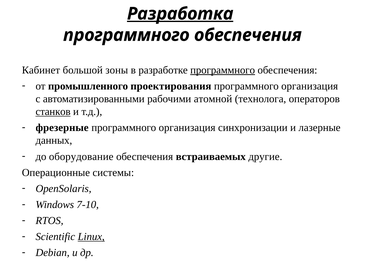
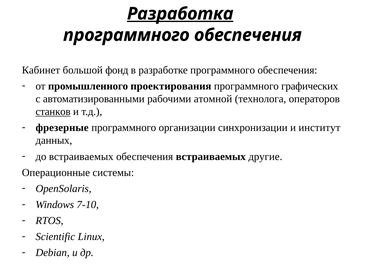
зоны: зоны -> фонд (117, 70)
программного underline: present -> none (223, 70)
организация: организация -> графических (310, 86)
организация: организация -> организации (187, 128)
лазерные: лазерные -> институт (319, 128)
до оборудование: оборудование -> встраиваемых (81, 156)
Linux underline: present -> none (91, 236)
